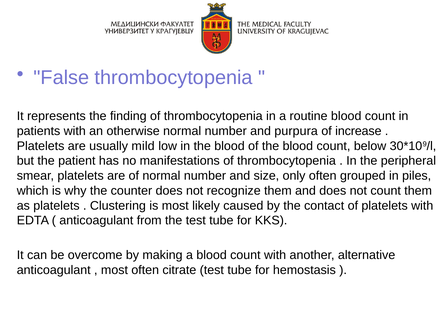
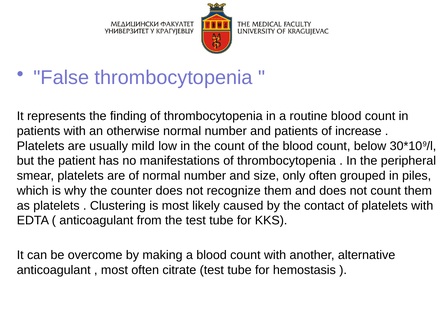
and purpura: purpura -> patients (296, 131)
in the blood: blood -> count (229, 146)
